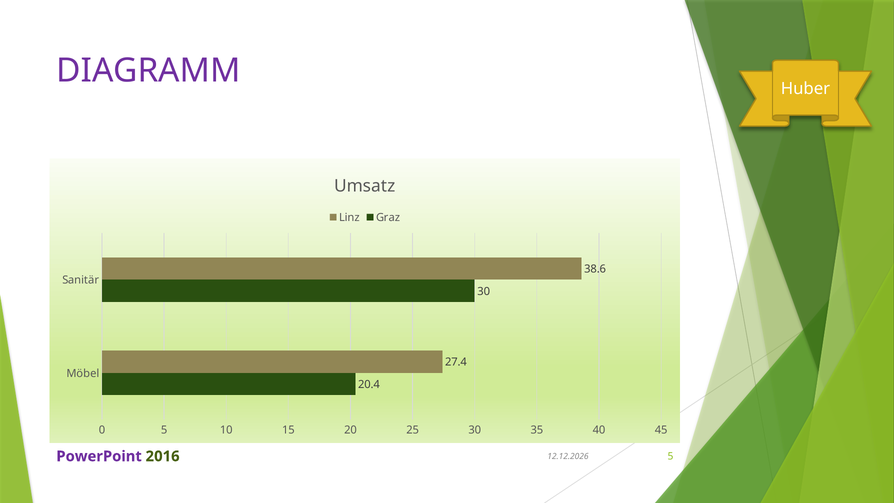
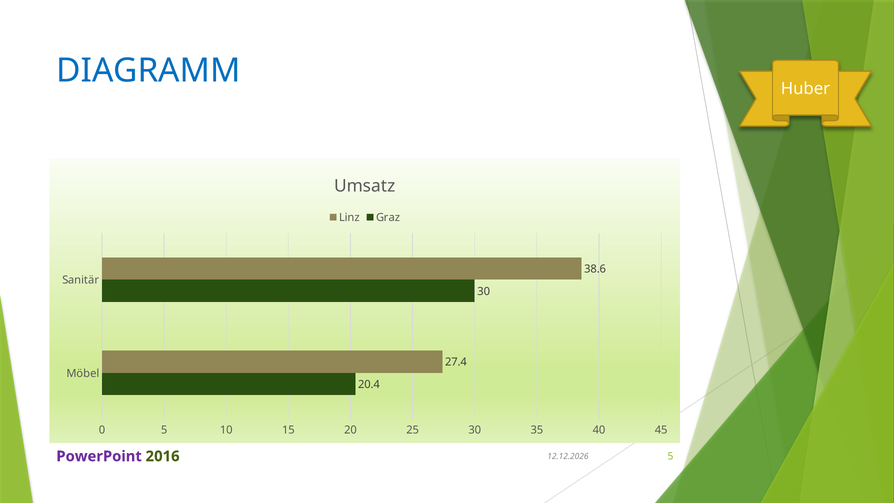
DIAGRAMM colour: purple -> blue (148, 71)
